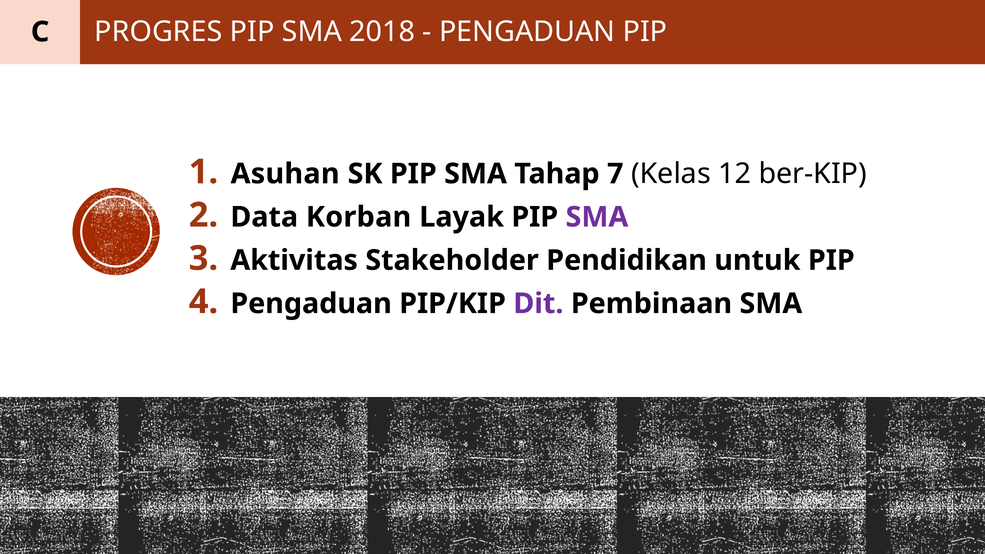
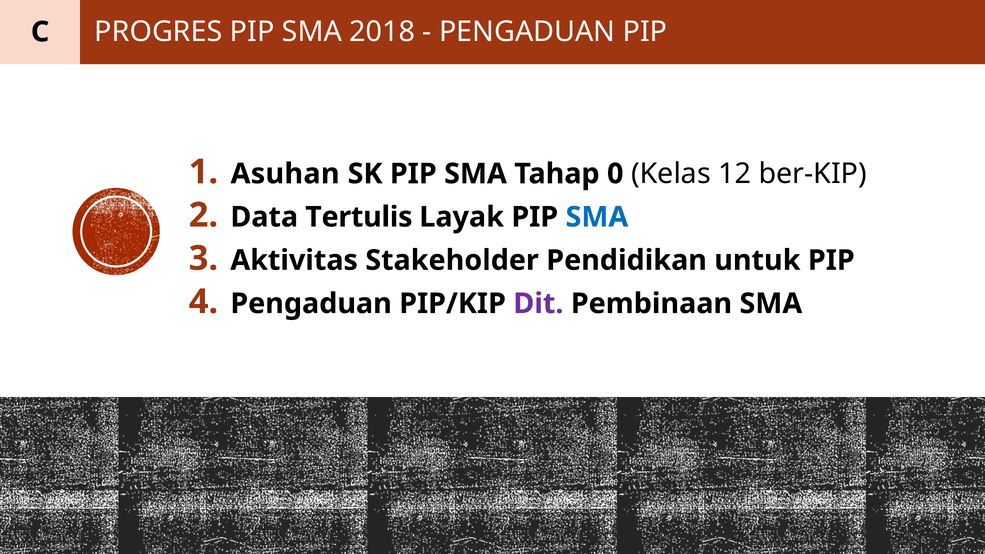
7: 7 -> 0 (615, 174)
Korban: Korban -> Tertulis (359, 217)
SMA colour: purple -> blue (597, 217)
